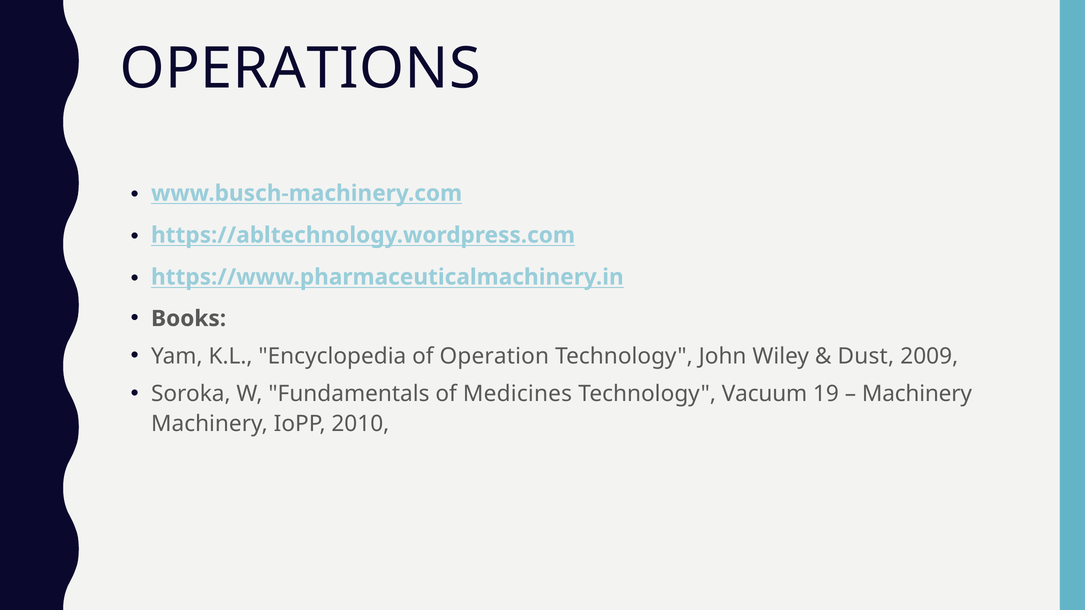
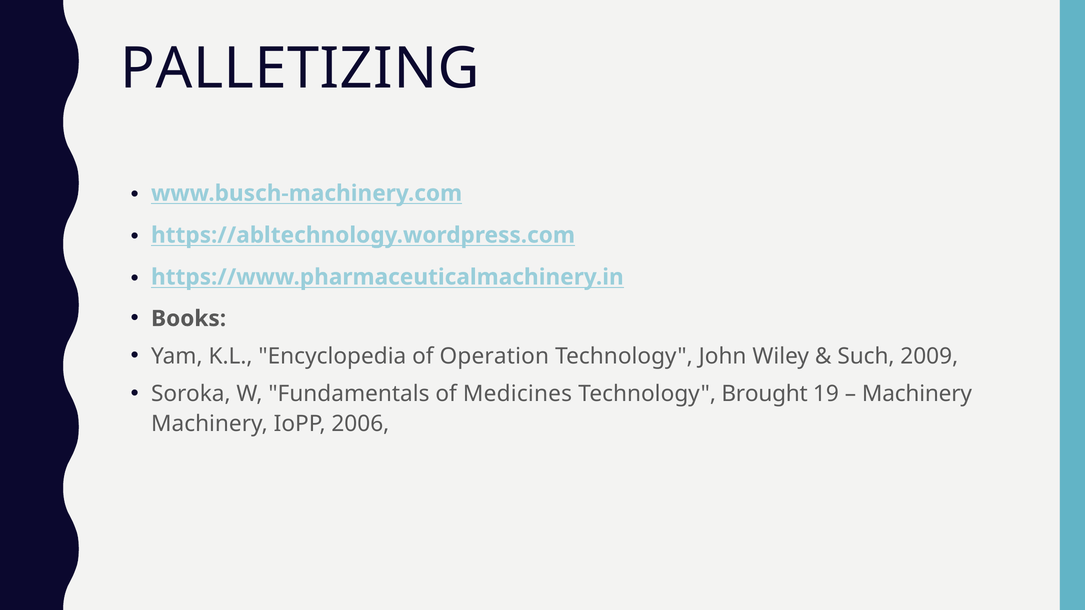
OPERATIONS: OPERATIONS -> PALLETIZING (300, 69)
Dust: Dust -> Such (866, 356)
Vacuum: Vacuum -> Brought (765, 394)
2010: 2010 -> 2006 (360, 424)
